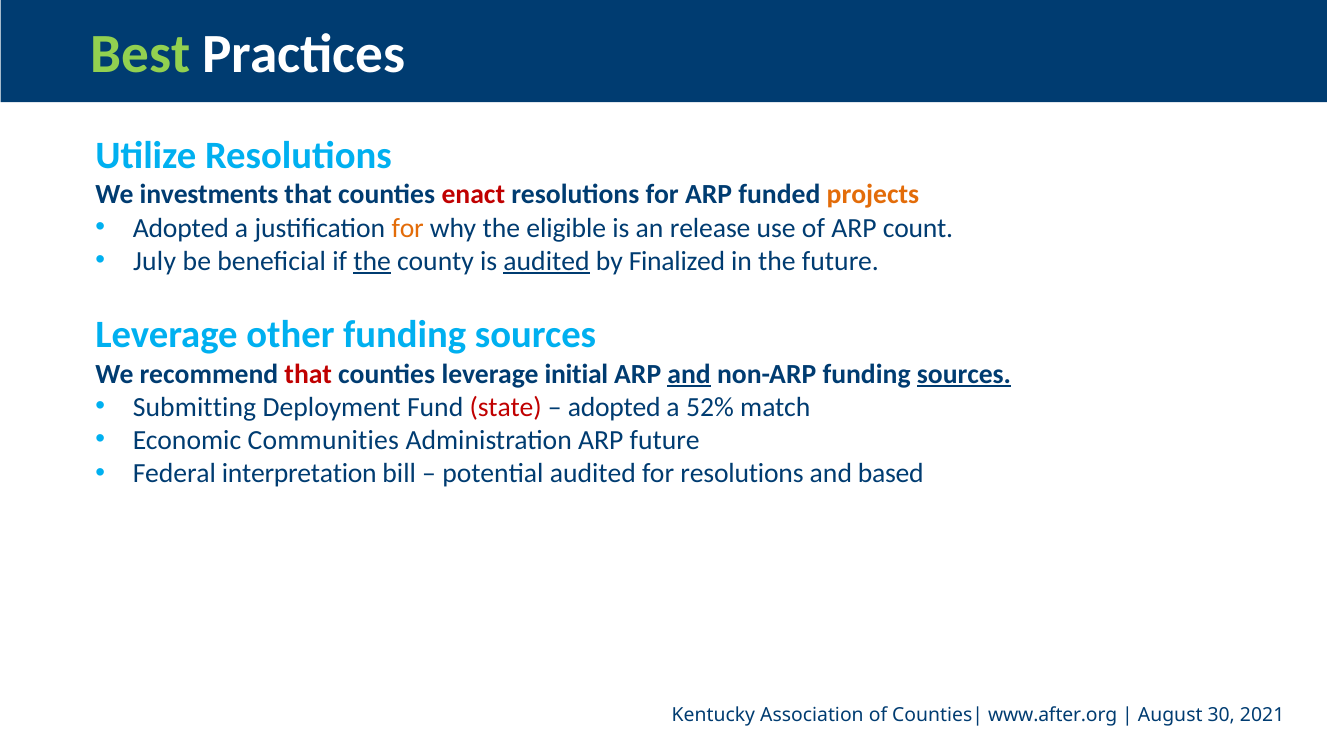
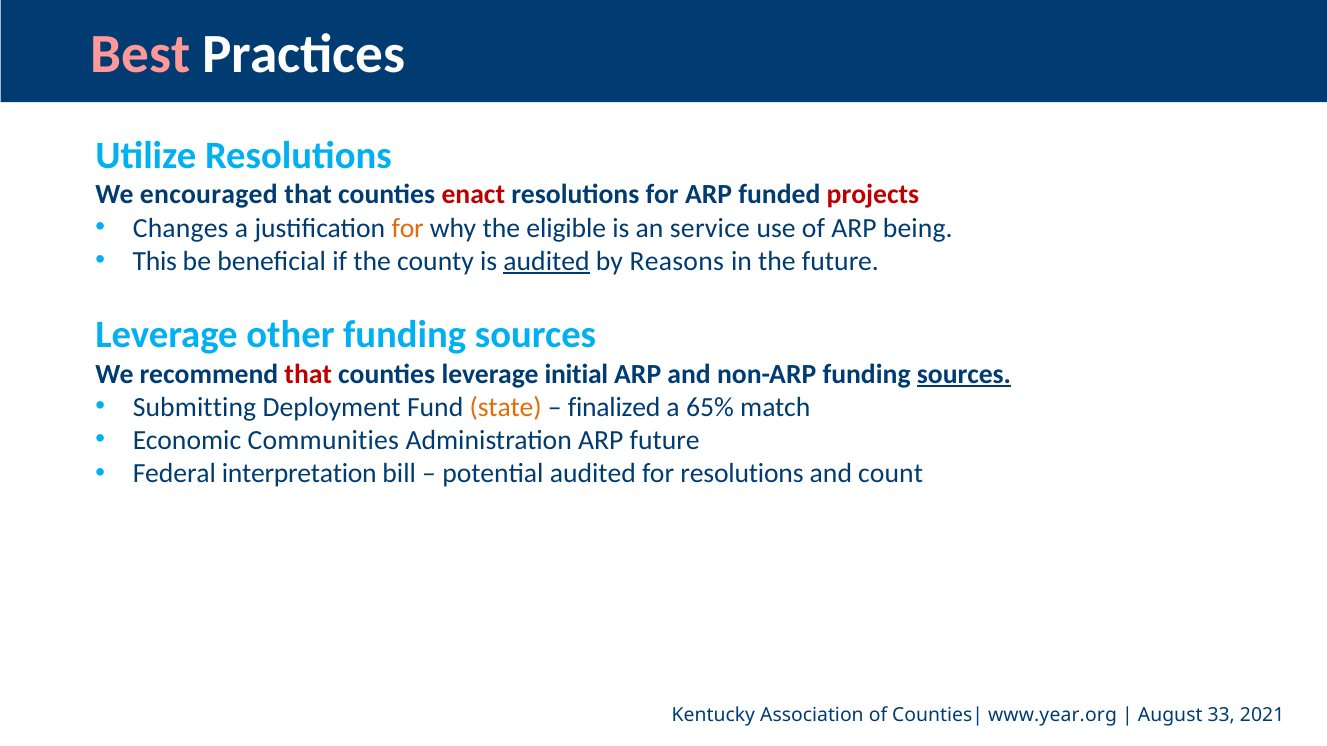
Best colour: light green -> pink (140, 54)
investments: investments -> encouraged (209, 195)
projects colour: orange -> red (873, 195)
Adopted: Adopted -> Changes (181, 228)
release: release -> service (710, 228)
count: count -> being (918, 228)
July: July -> This (155, 261)
the underline: present -> none (372, 261)
Finalized: Finalized -> Reasons (677, 261)
and underline: present -> none (689, 374)
state colour: red -> orange (506, 407)
adopted: adopted -> finalized (614, 407)
52%: 52% -> 65% (710, 407)
based: based -> count (891, 474)
www.after.org: www.after.org -> www.year.org (1053, 716)
30: 30 -> 33 (1221, 716)
